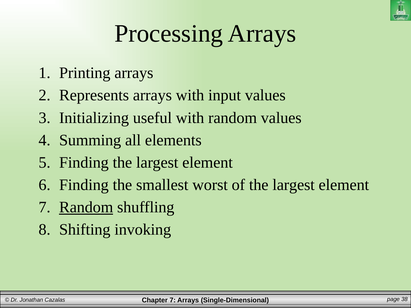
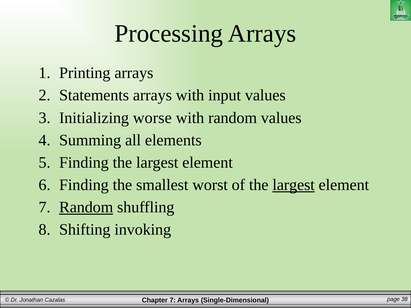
Represents: Represents -> Statements (94, 95)
useful: useful -> worse (152, 118)
largest underline: none -> present (294, 185)
